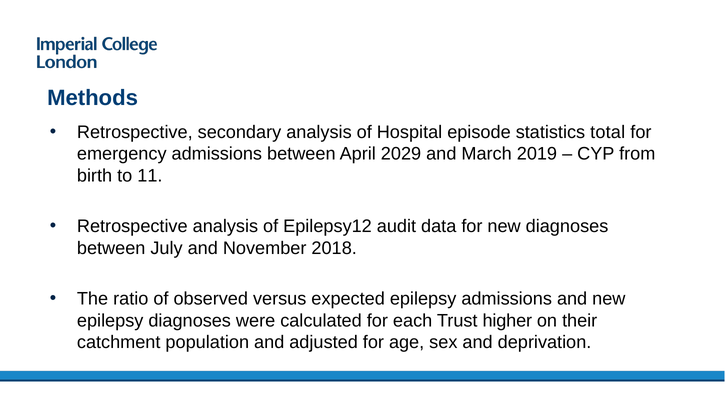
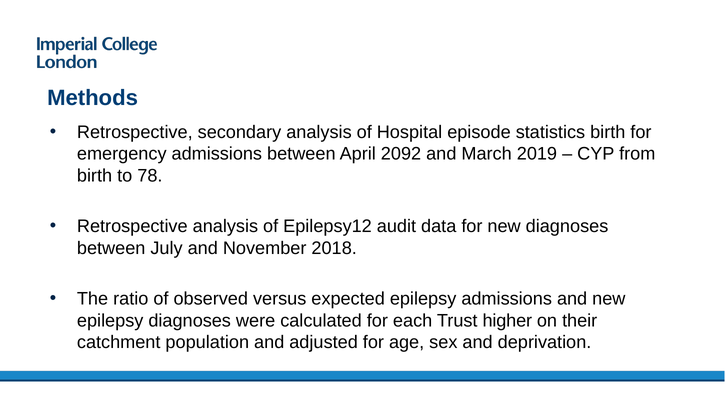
statistics total: total -> birth (608, 132)
2029: 2029 -> 2092 (401, 154)
11: 11 -> 78 (150, 175)
